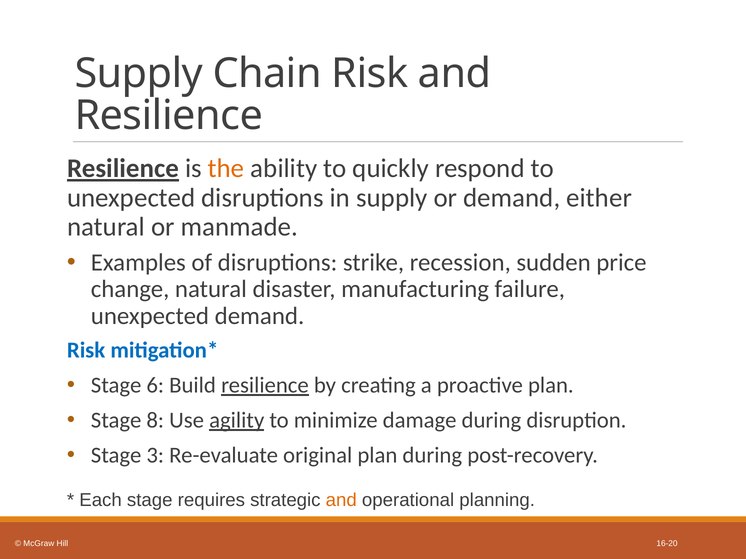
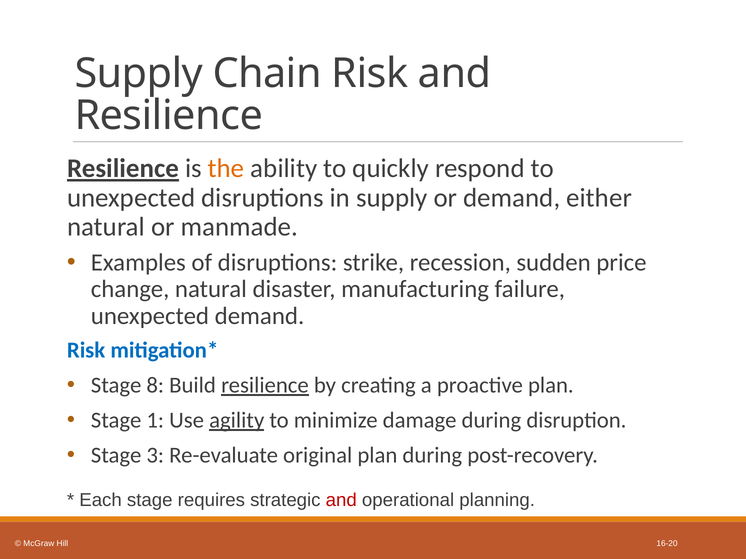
6: 6 -> 8 (155, 385)
8: 8 -> 1 (155, 420)
and colour: orange -> red (341, 501)
